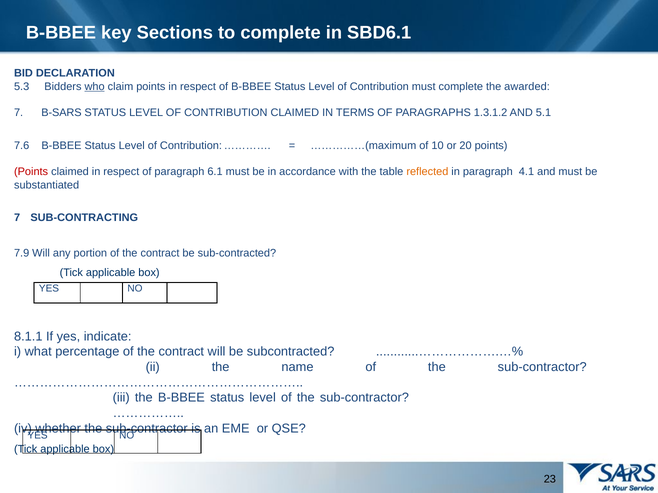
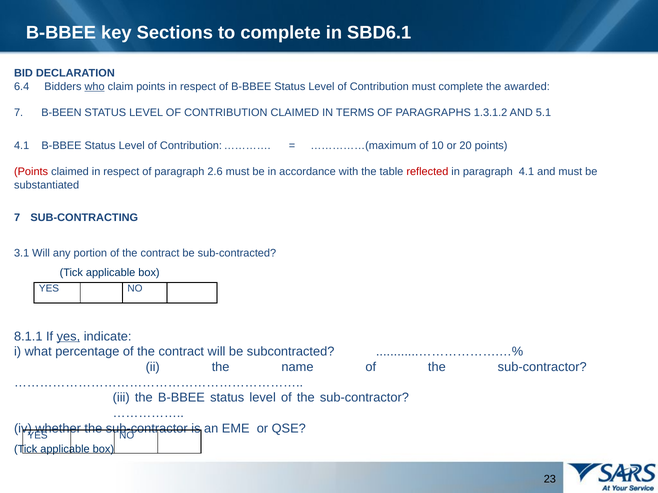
5.3: 5.3 -> 6.4 (22, 86)
B-SARS: B-SARS -> B-BEEN (61, 113)
7.6: 7.6 -> 4.1 (22, 146)
6.1: 6.1 -> 2.6 (215, 172)
reflected colour: orange -> red (427, 172)
7.9: 7.9 -> 3.1 (22, 253)
yes underline: none -> present (68, 337)
